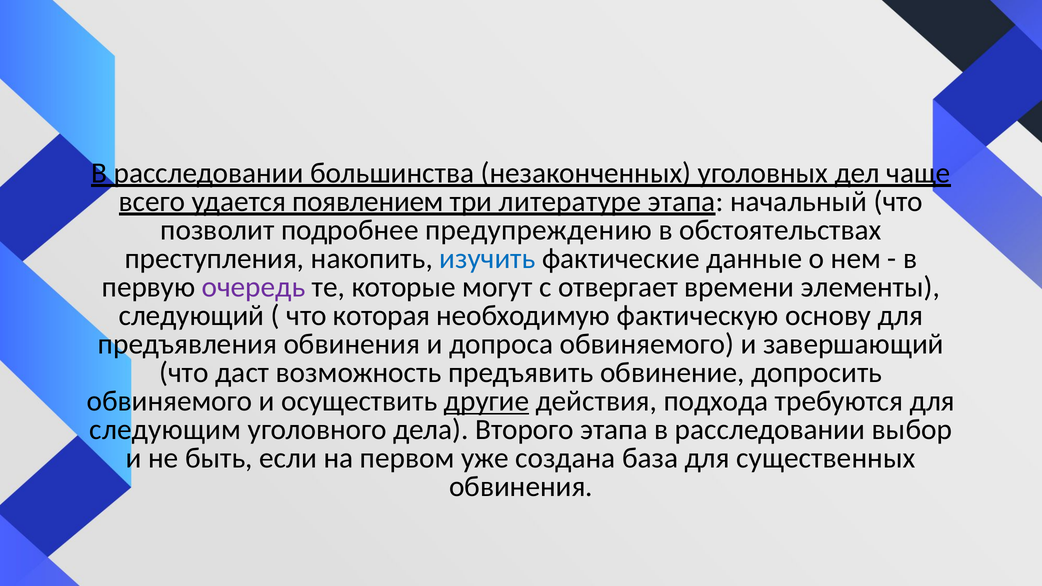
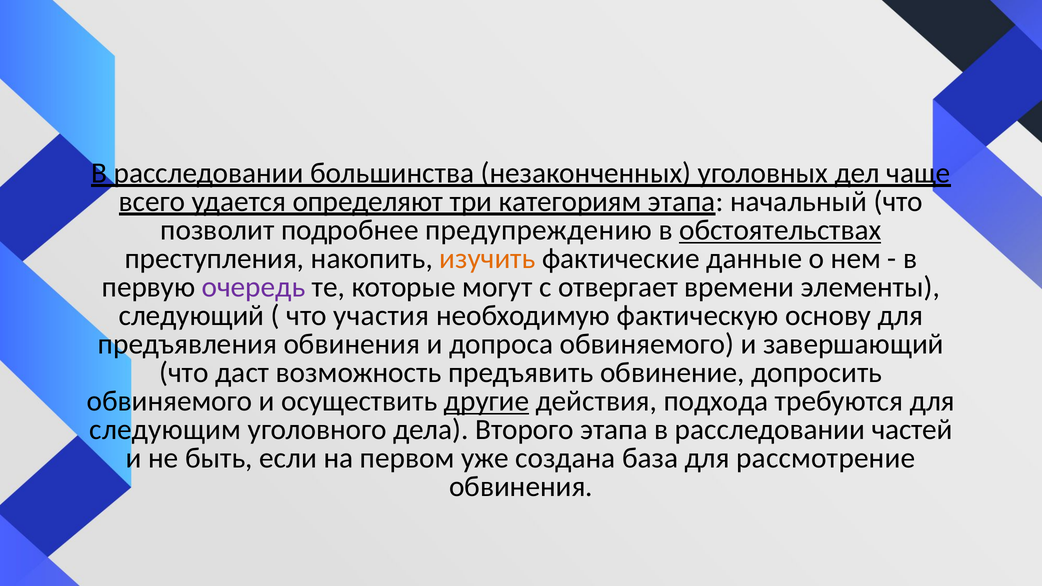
появлением: появлением -> определяют (368, 202)
литературе: литературе -> категориям (570, 202)
обстоятельствах underline: none -> present (780, 230)
изучить colour: blue -> orange (487, 259)
которая: которая -> участия (381, 316)
выбор: выбор -> частей (912, 430)
существенных: существенных -> рассмотрение (826, 458)
